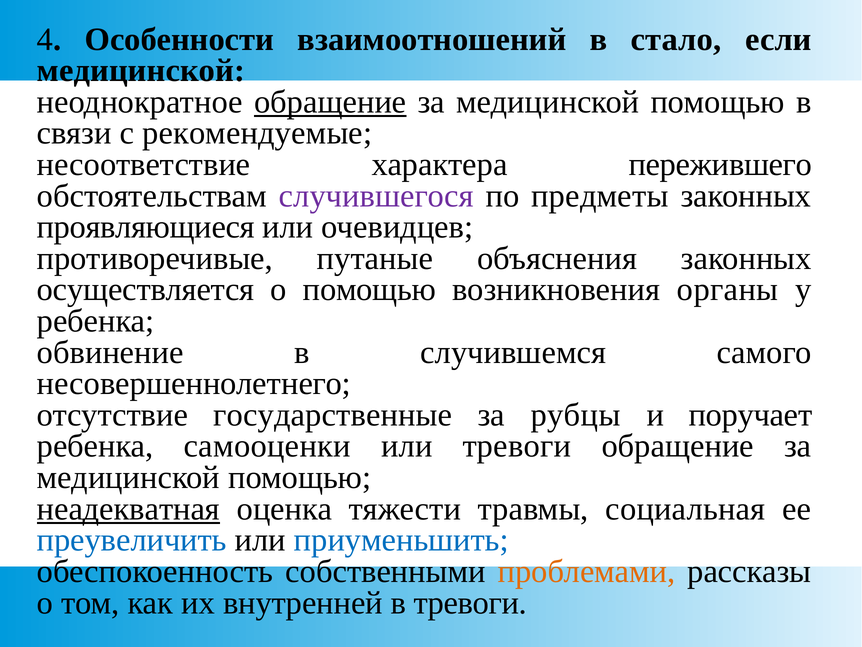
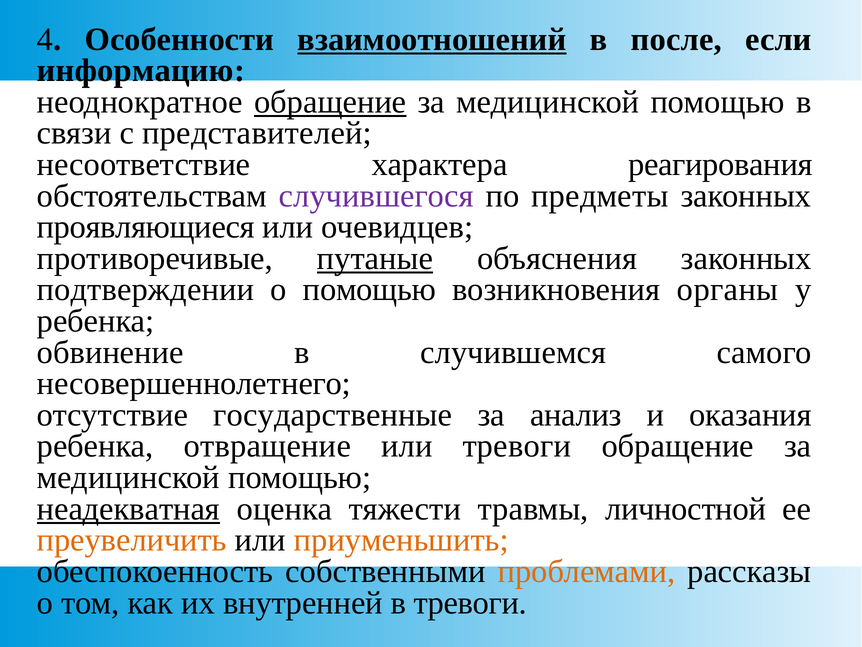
взаимоотношений underline: none -> present (432, 39)
стало: стало -> после (676, 39)
медицинской: медицинской -> информацию (141, 71)
рекомендуемые: рекомендуемые -> представителей (257, 133)
пережившего: пережившего -> реагирования (720, 164)
путаные underline: none -> present (375, 258)
осуществляется: осуществляется -> подтверждении (145, 289)
рубцы: рубцы -> анализ (576, 415)
поручает: поручает -> оказания (750, 415)
самооценки: самооценки -> отвращение (267, 446)
социальная: социальная -> личностной (686, 508)
преувеличить colour: blue -> orange (132, 540)
приуменьшить colour: blue -> orange (401, 540)
